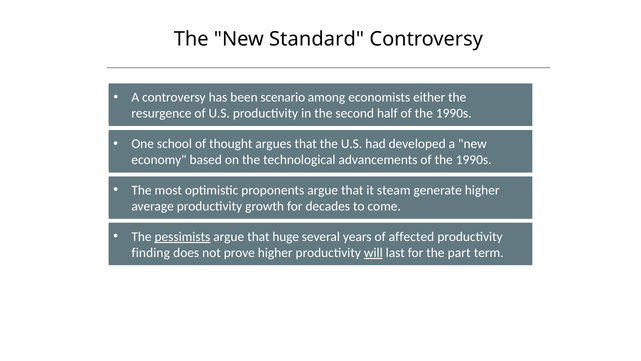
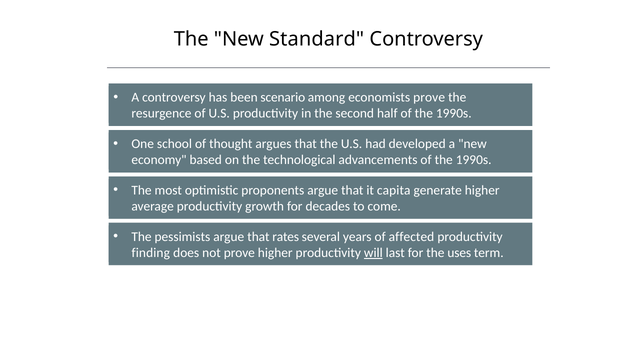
economists either: either -> prove (429, 97)
steam: steam -> capita (394, 190)
pessimists underline: present -> none (182, 236)
huge: huge -> rates (286, 236)
part: part -> uses (459, 252)
